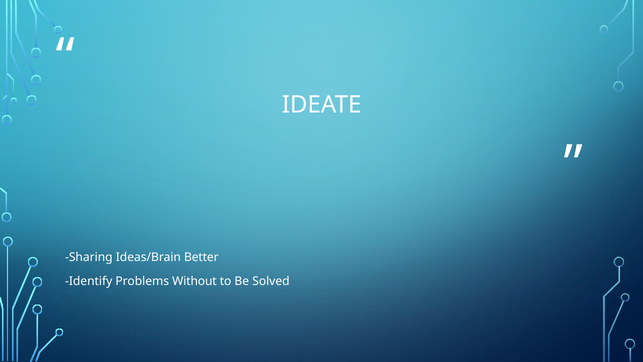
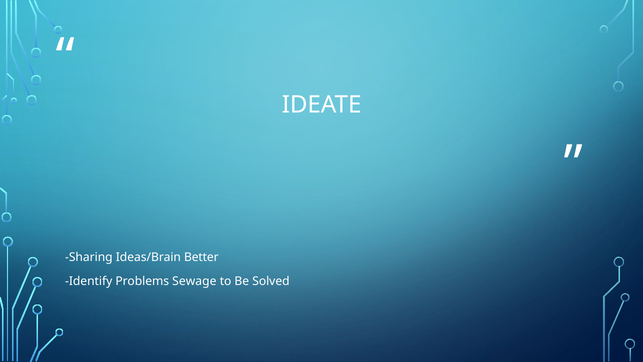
Without: Without -> Sewage (194, 281)
